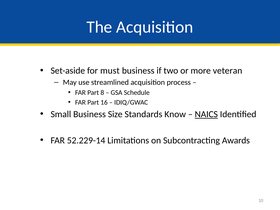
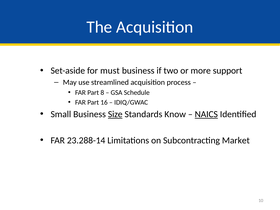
veteran: veteran -> support (228, 71)
Size underline: none -> present (115, 114)
52.229-14: 52.229-14 -> 23.288-14 (86, 140)
Awards: Awards -> Market (236, 140)
